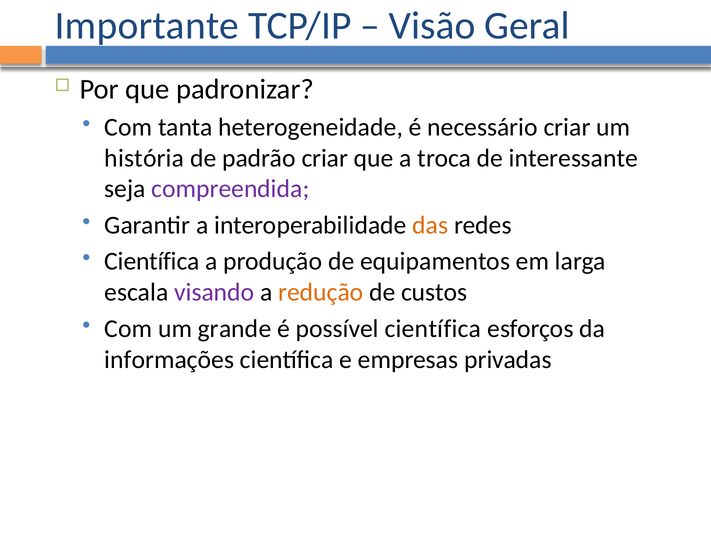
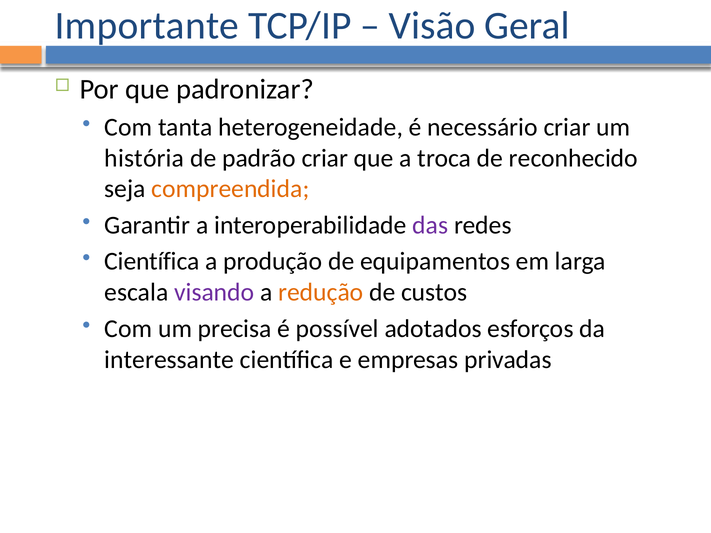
interessante: interessante -> reconhecido (573, 158)
compreendida colour: purple -> orange (230, 189)
das colour: orange -> purple (430, 225)
grande: grande -> precisa (235, 329)
possível científica: científica -> adotados (433, 329)
informações: informações -> interessante (169, 360)
